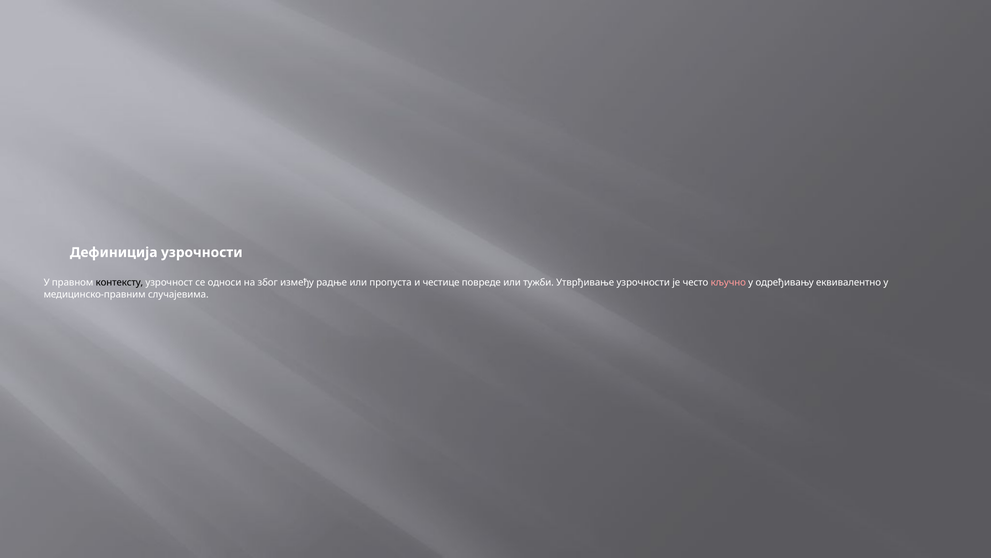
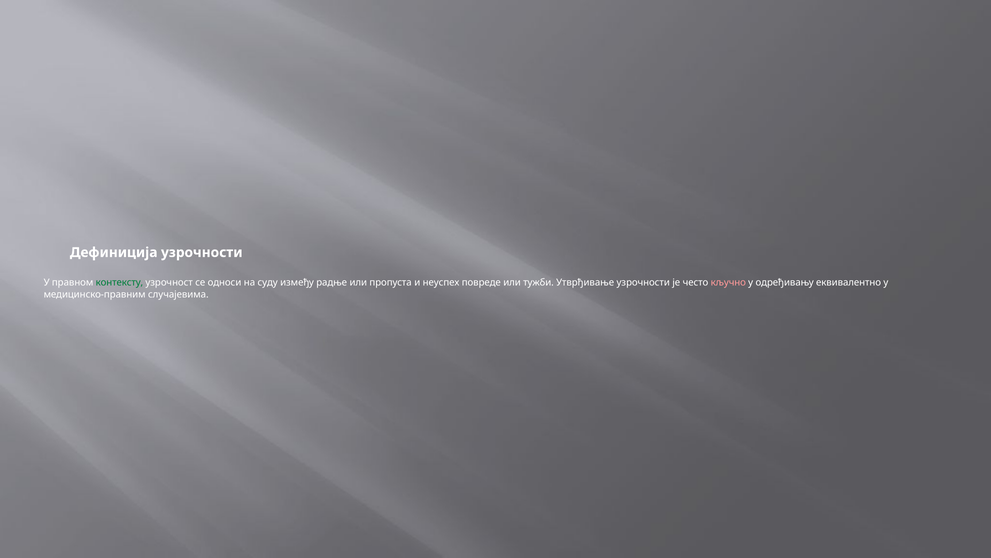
контексту colour: black -> green (119, 283)
због: због -> суду (268, 283)
честице: честице -> неуспех (441, 283)
